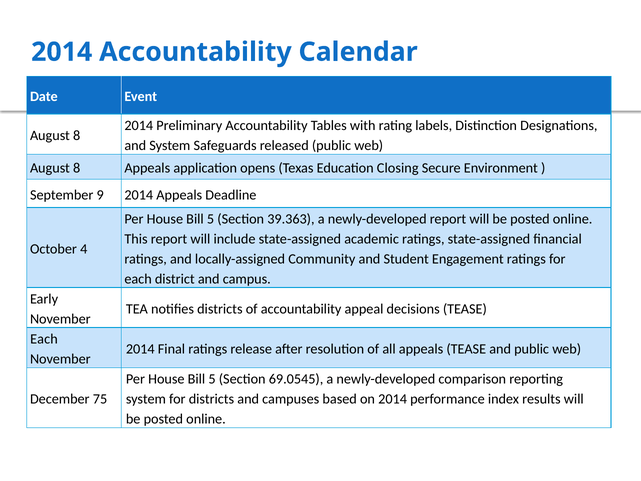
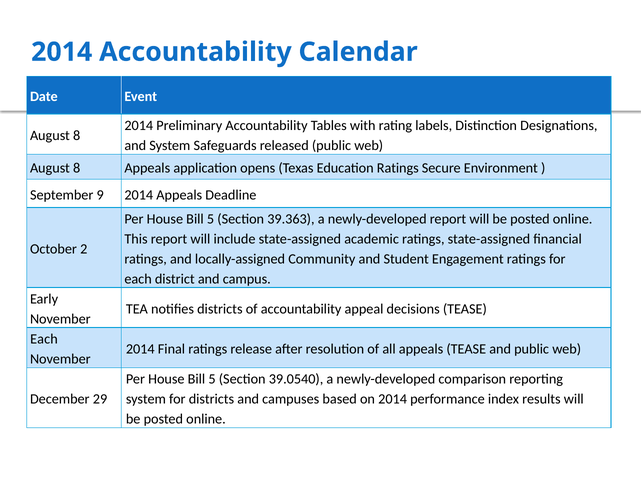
Education Closing: Closing -> Ratings (398, 168)
4: 4 -> 2 (84, 249)
69.0545: 69.0545 -> 39.0540 (296, 379)
75: 75 -> 29 (100, 399)
